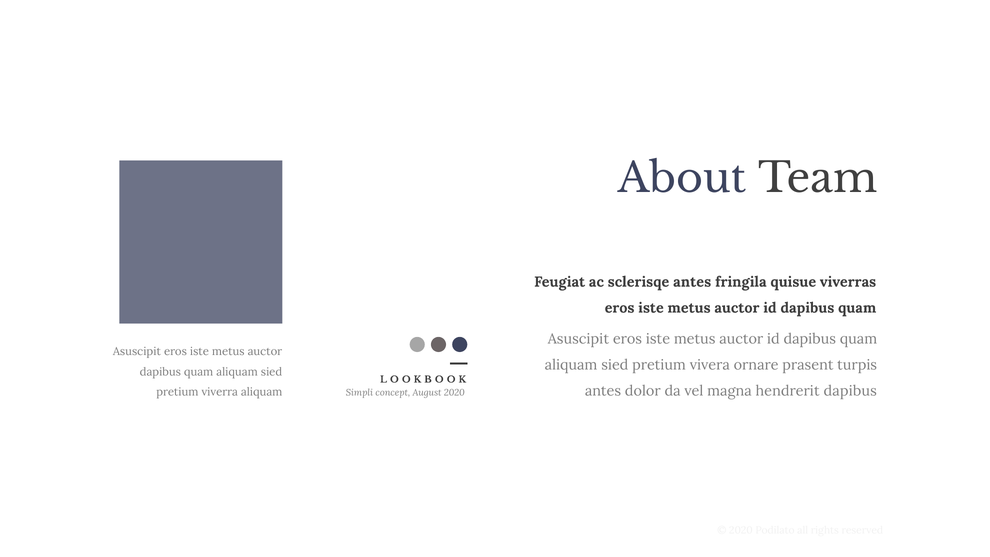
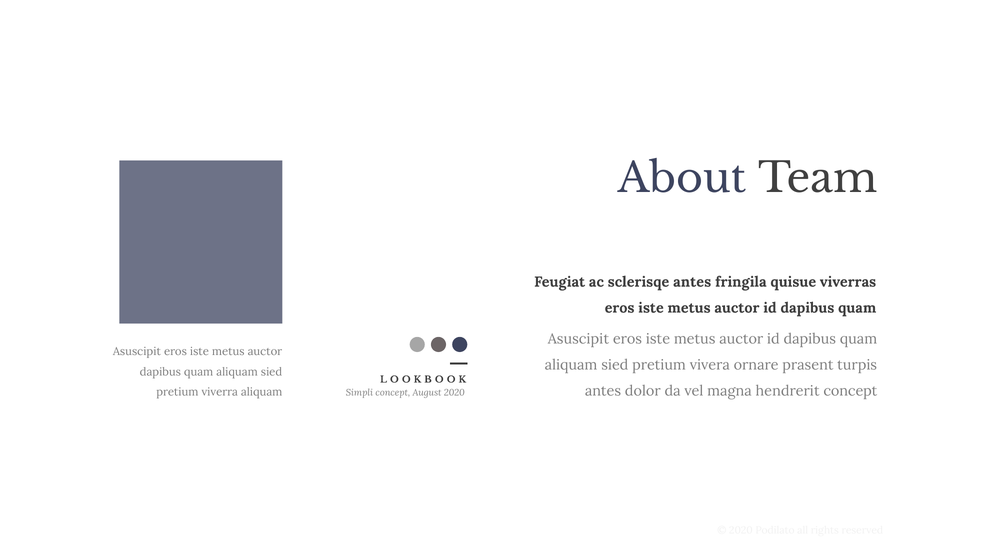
hendrerit dapibus: dapibus -> concept (850, 391)
